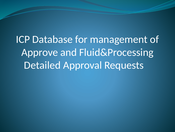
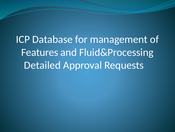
Approve: Approve -> Features (40, 52)
